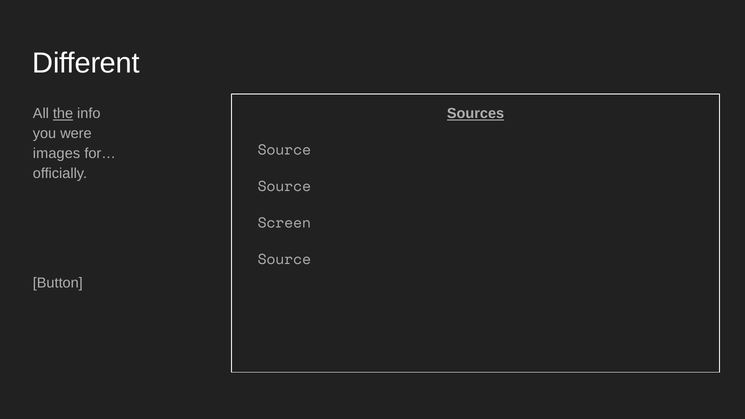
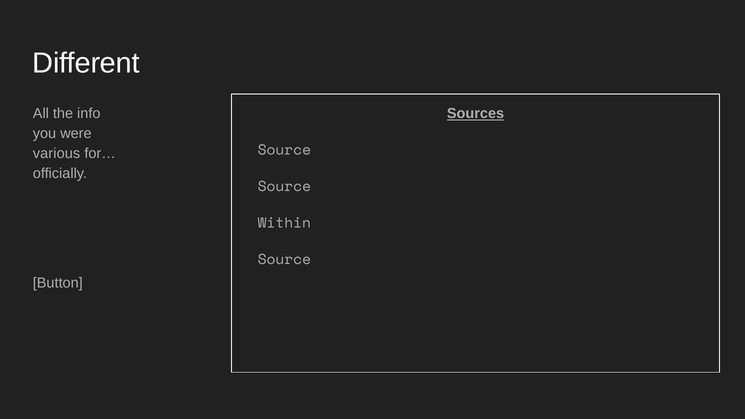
the underline: present -> none (63, 114)
images: images -> various (57, 154)
Screen: Screen -> Within (284, 223)
